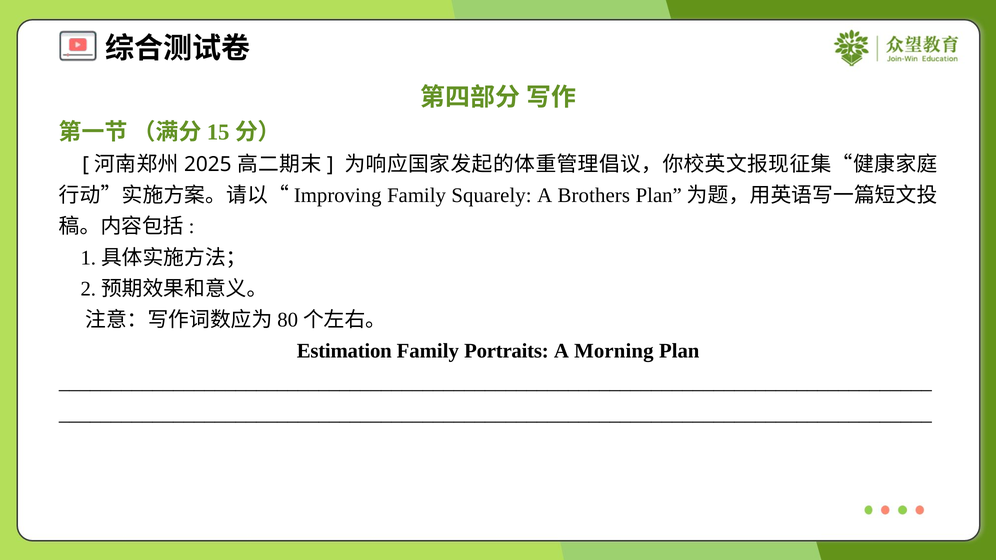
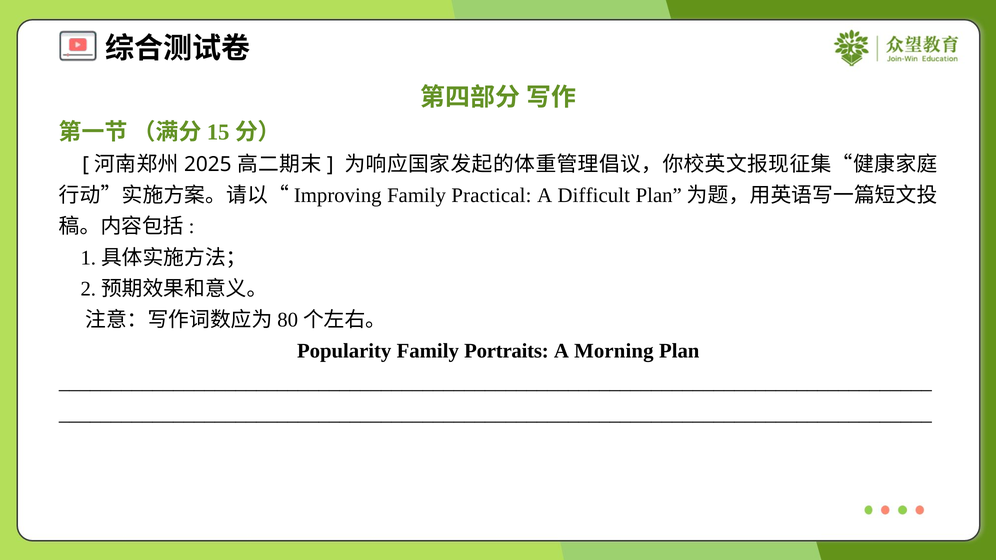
Squarely: Squarely -> Practical (491, 196)
Brothers: Brothers -> Difficult (594, 196)
Estimation: Estimation -> Popularity (344, 351)
